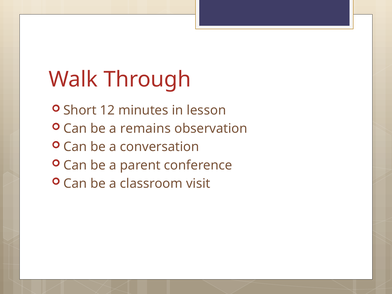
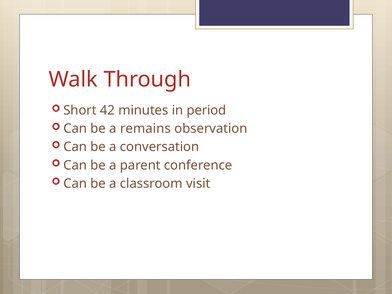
12: 12 -> 42 (107, 110)
lesson: lesson -> period (206, 110)
